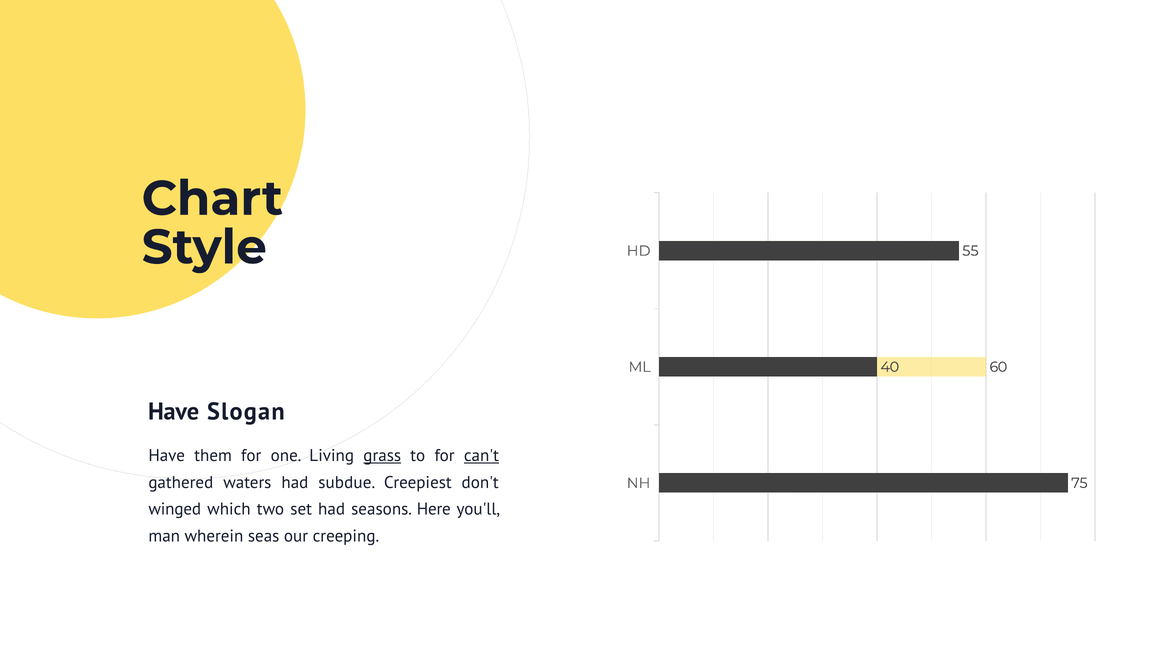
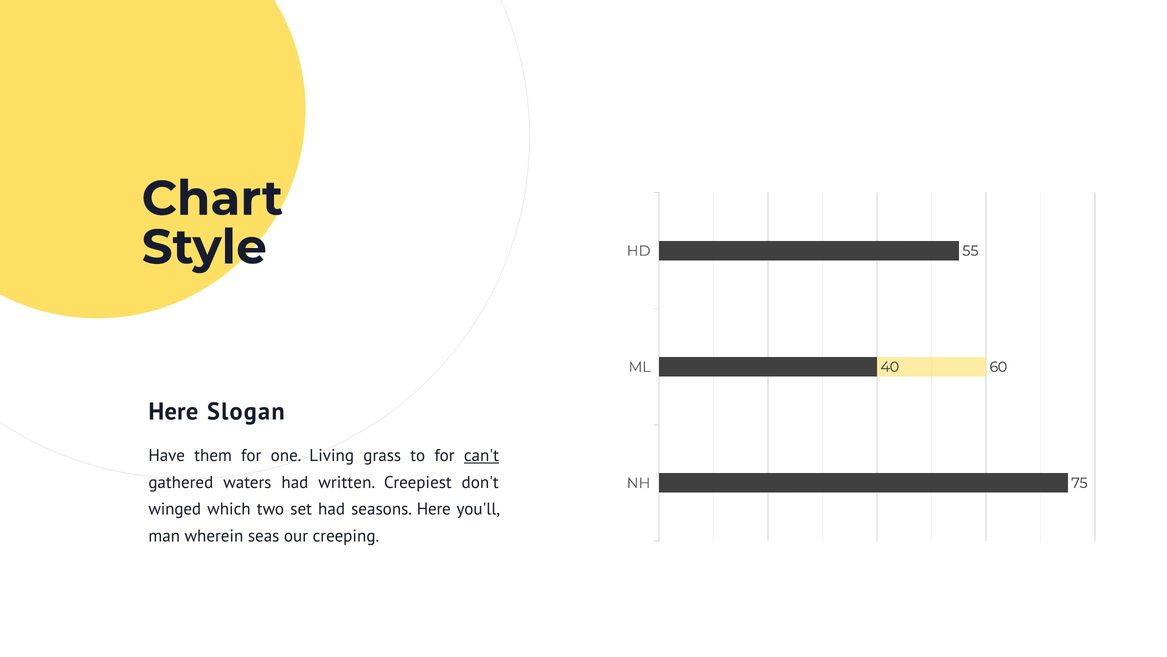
Have: Have -> Here (173, 411)
grass underline: present -> none (382, 455)
subdue: subdue -> written (347, 482)
